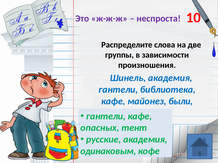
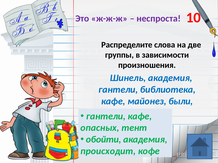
русские: русские -> обойти (104, 140)
одинаковым: одинаковым -> происходит (108, 151)
